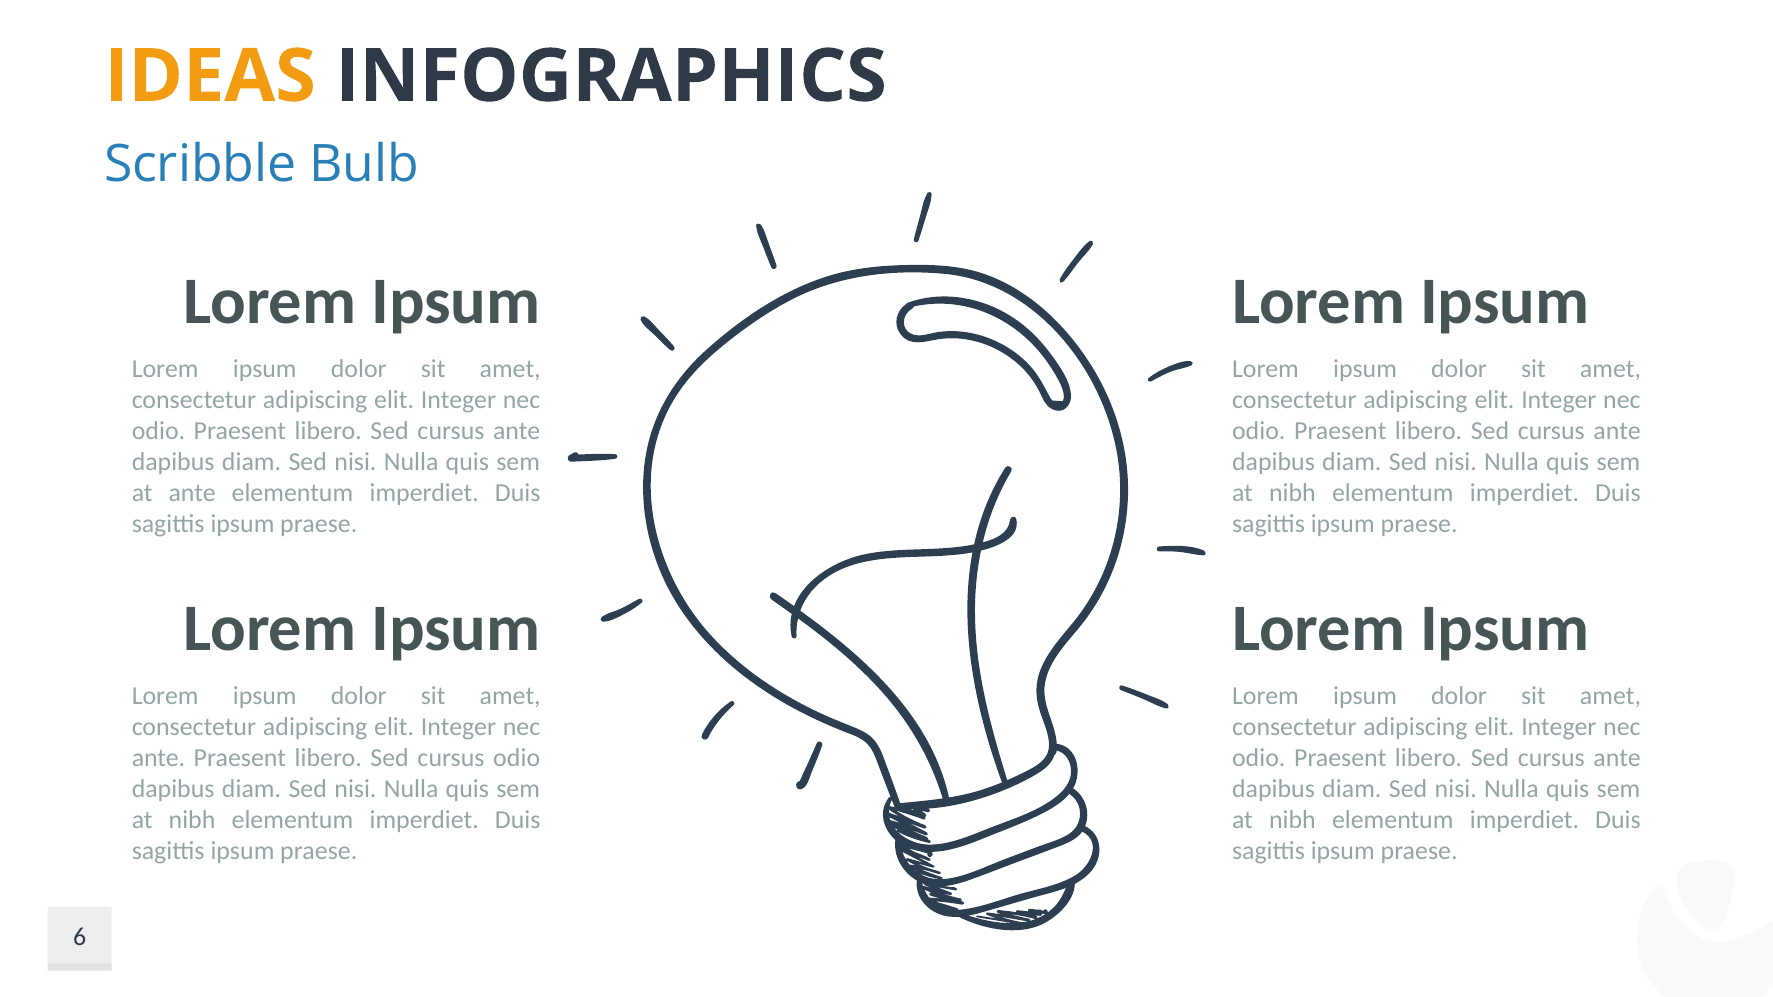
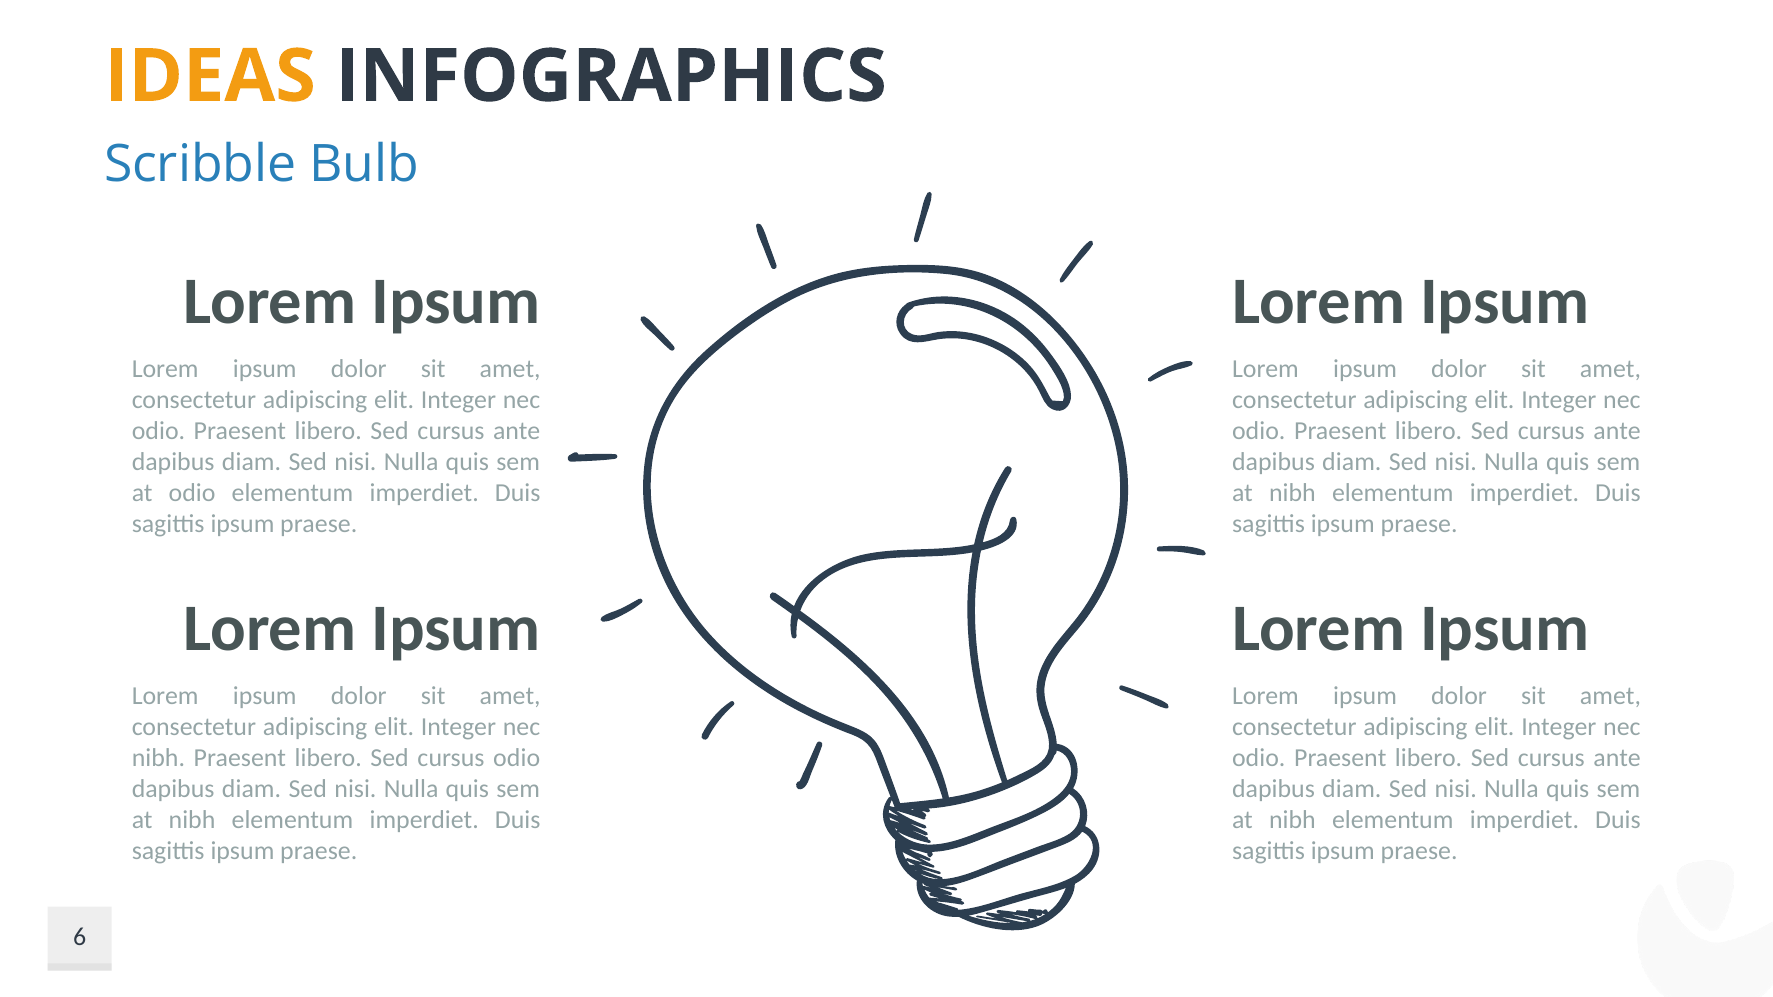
at ante: ante -> odio (192, 494)
ante: ante -> nibh (158, 758)
